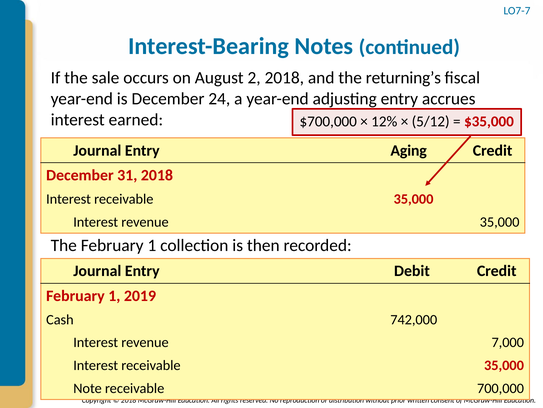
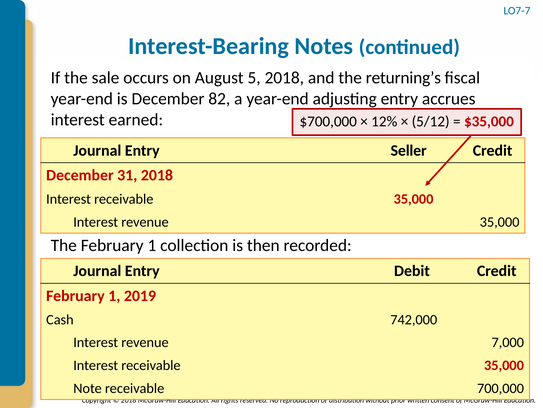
2: 2 -> 5 (254, 78)
24: 24 -> 82 (219, 99)
Aging: Aging -> Seller (409, 150)
